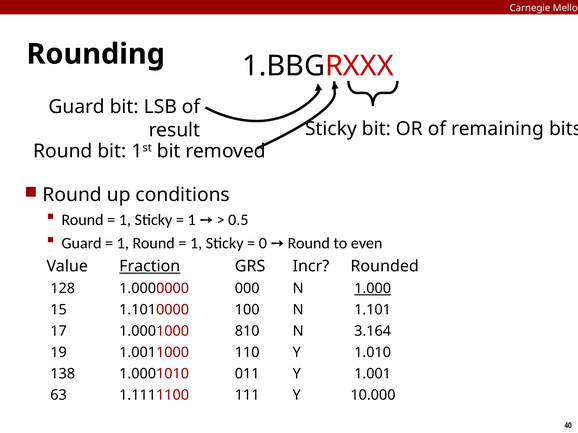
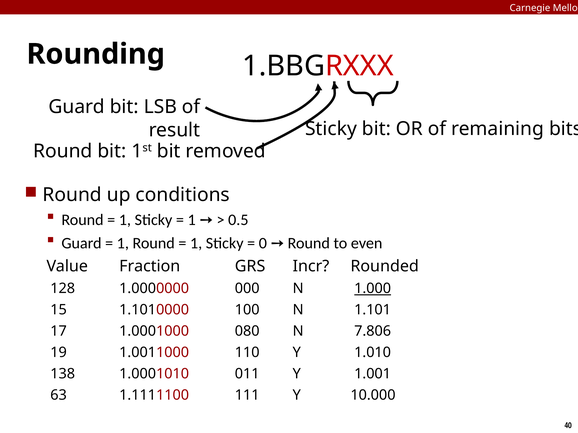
Fraction underline: present -> none (150, 267)
810: 810 -> 080 (247, 332)
3.164: 3.164 -> 7.806 (373, 332)
